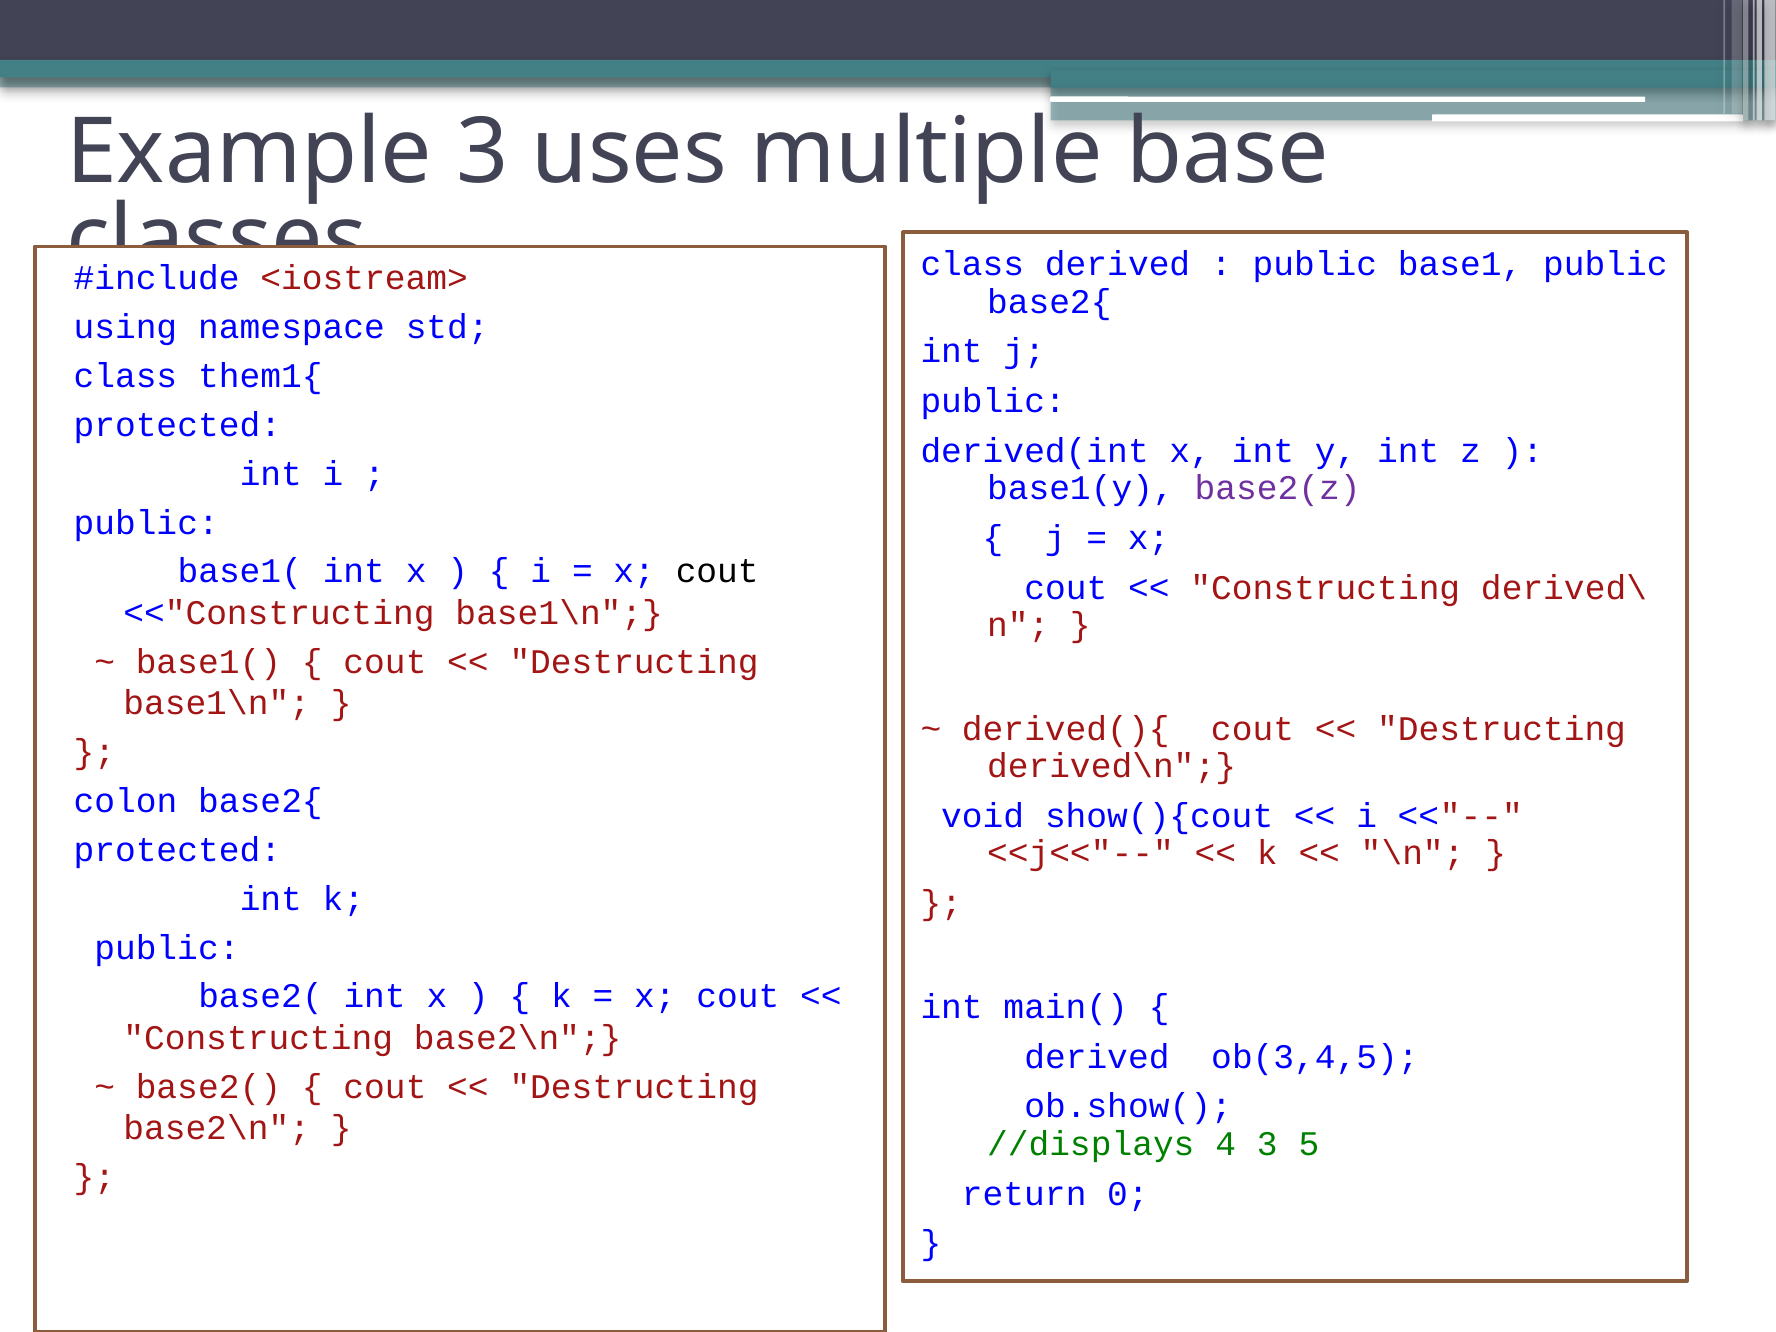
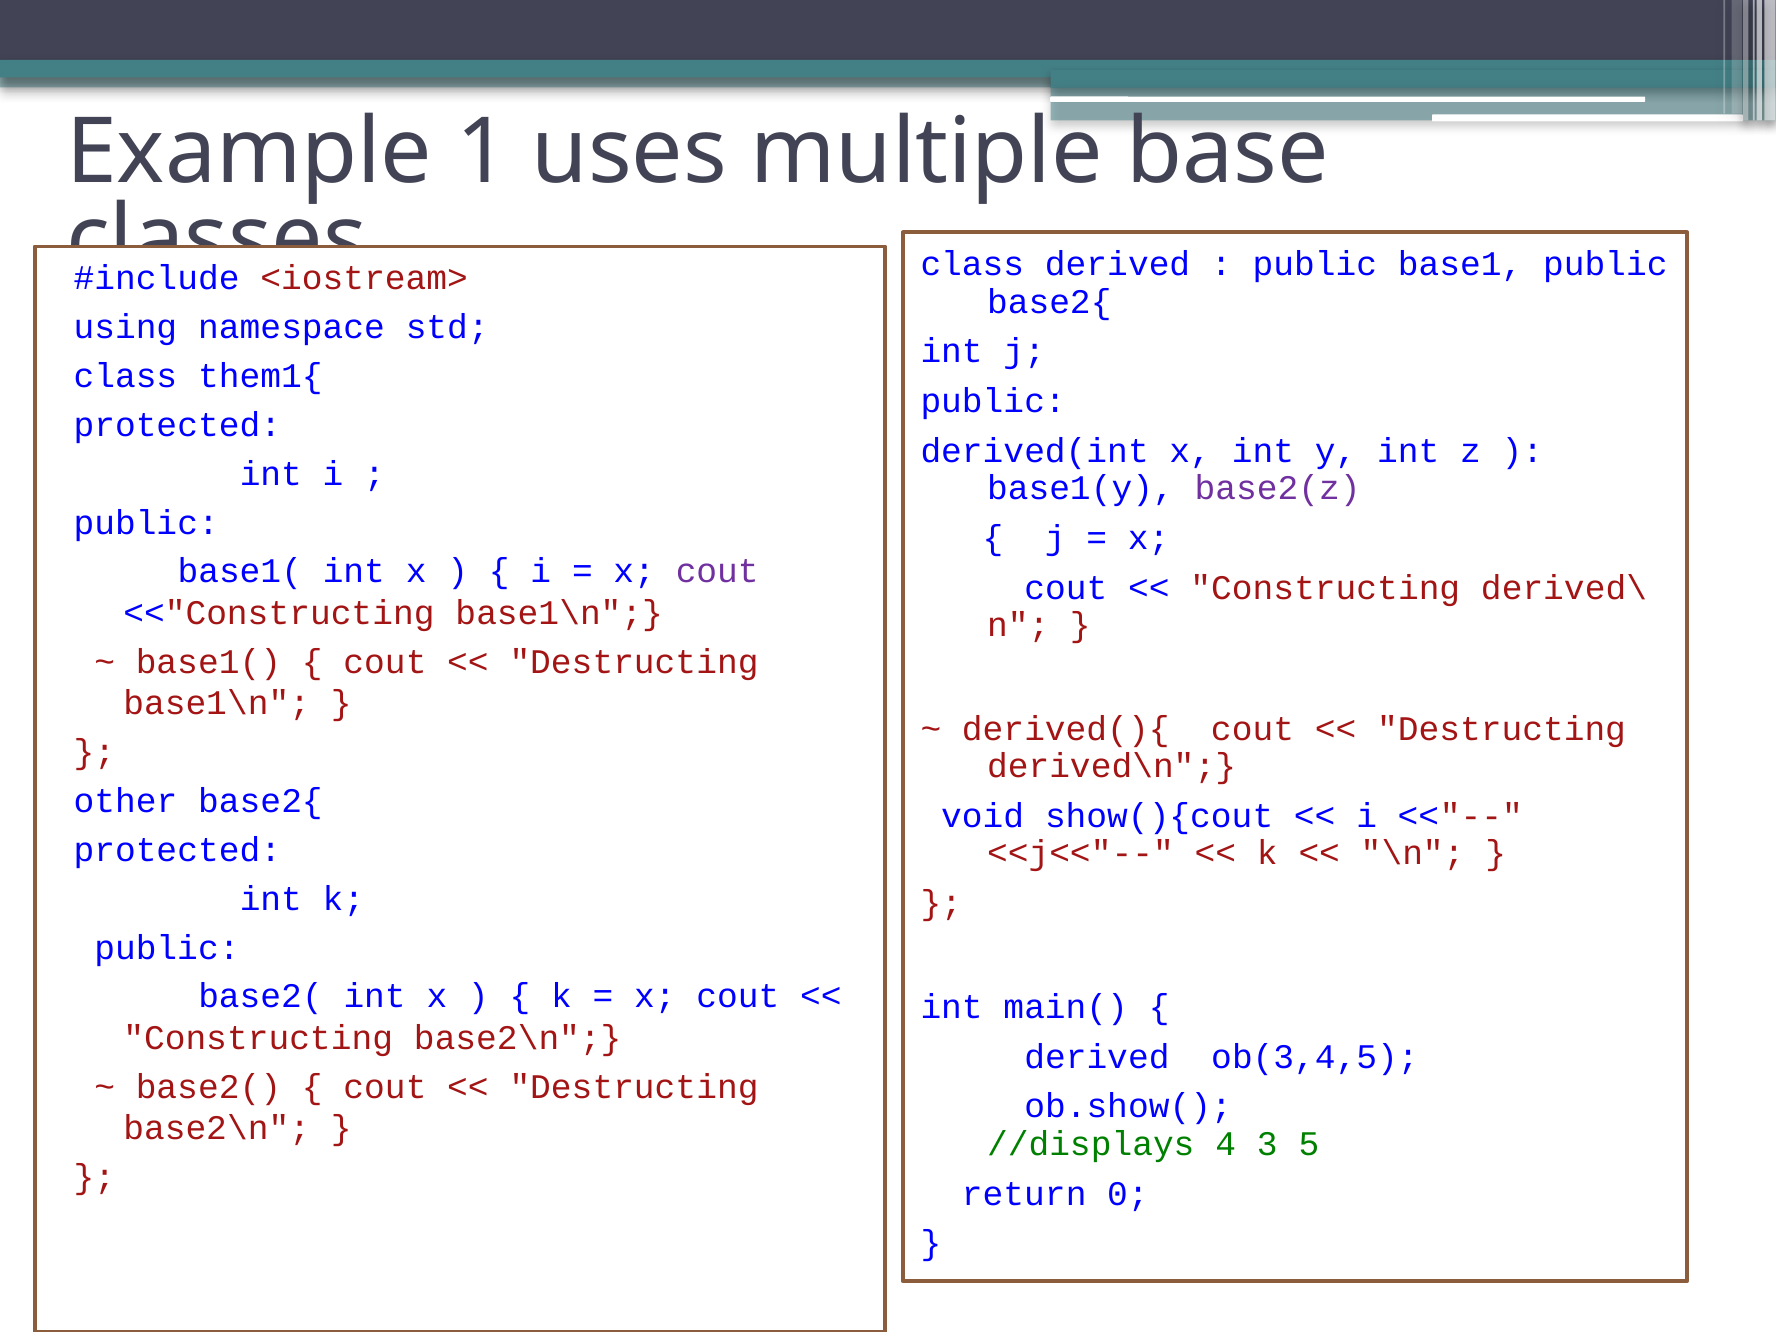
Example 3: 3 -> 1 (482, 152)
cout colour: black -> purple (717, 572)
colon: colon -> other (125, 801)
